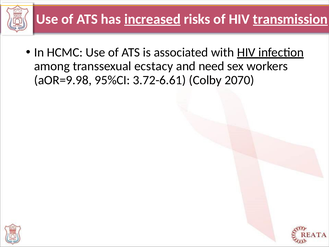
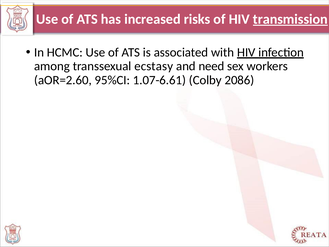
increased underline: present -> none (152, 19)
ecstacy: ecstacy -> ecstasy (154, 66)
aOR=9.98: aOR=9.98 -> aOR=2.60 (63, 80)
3.72-6.61: 3.72-6.61 -> 1.07-6.61 (159, 80)
2070: 2070 -> 2086 (239, 80)
